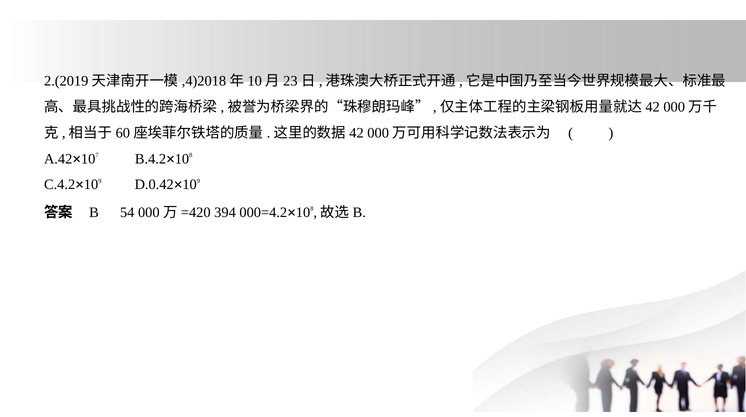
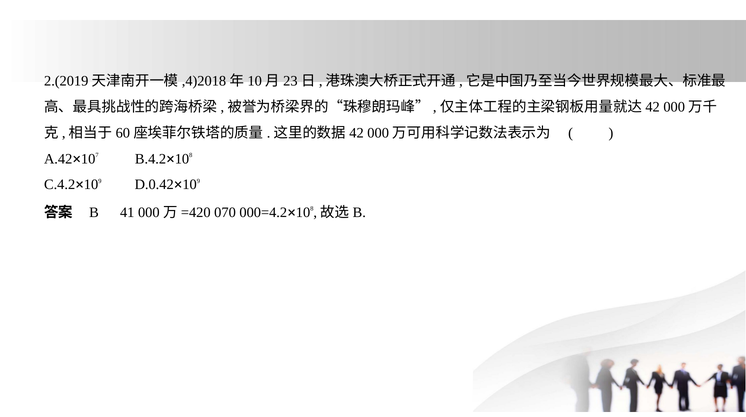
54: 54 -> 41 (127, 212)
394: 394 -> 070 (225, 212)
